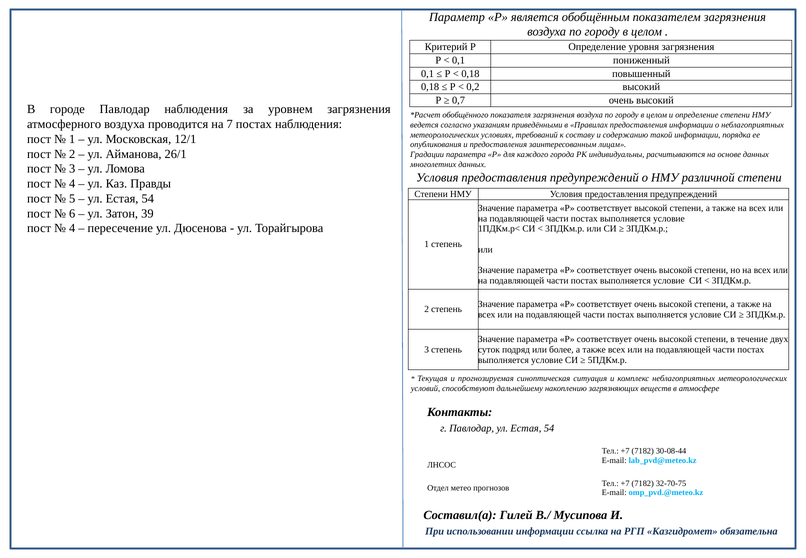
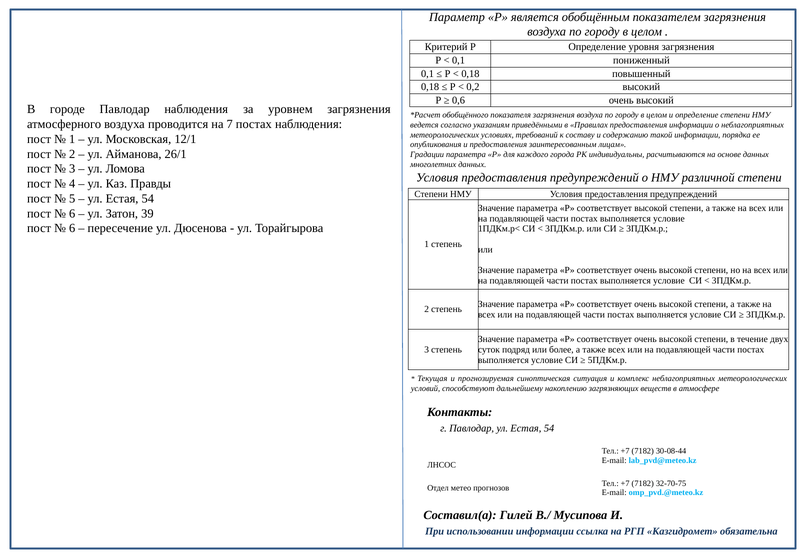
0,7: 0,7 -> 0,6 (459, 100)
4: 4 -> 6 (72, 228)
